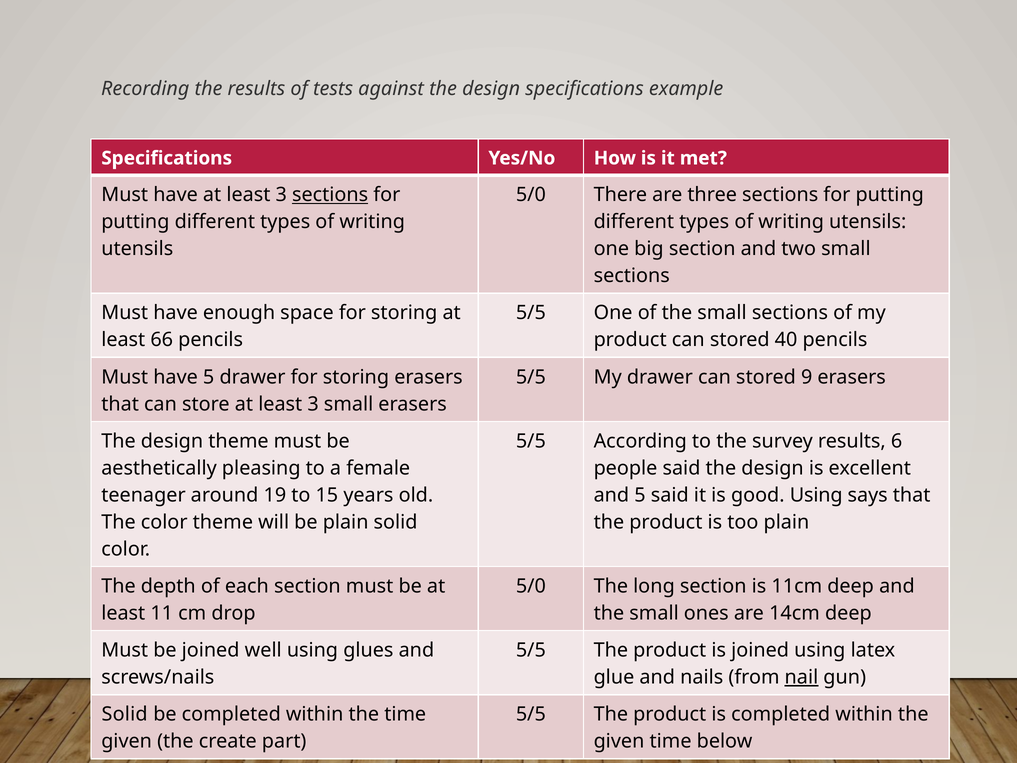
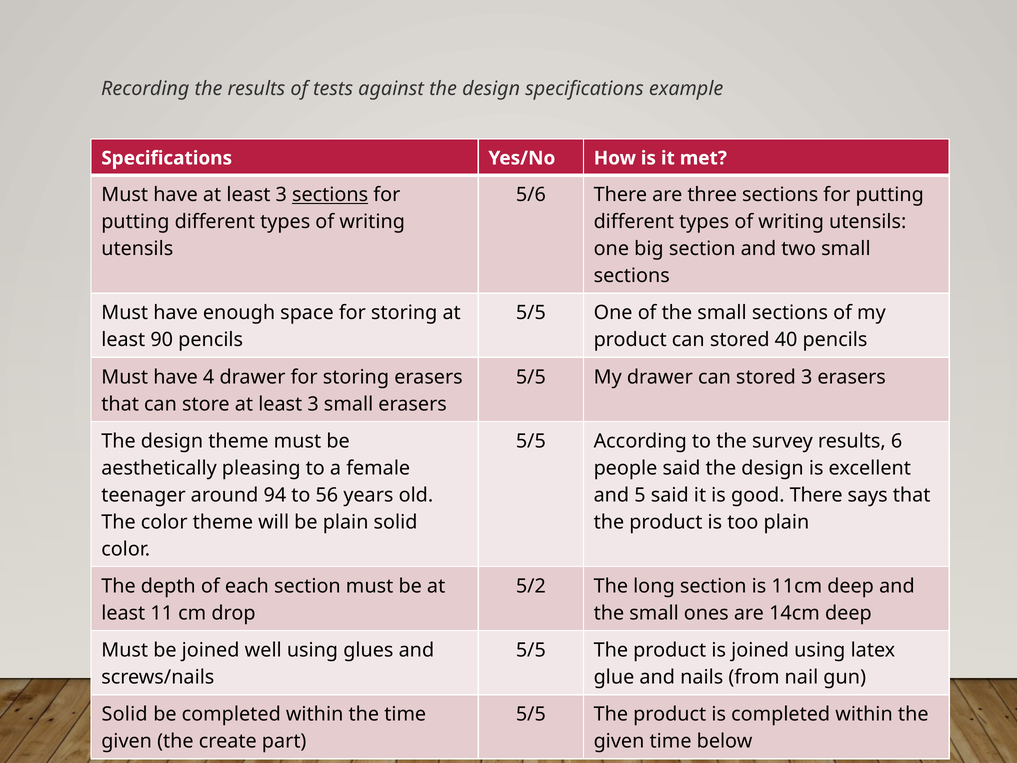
5/0: 5/0 -> 5/6 (531, 195)
66: 66 -> 90 (162, 340)
have 5: 5 -> 4 (209, 377)
stored 9: 9 -> 3 (807, 377)
19: 19 -> 94 (275, 495)
15: 15 -> 56 (327, 495)
good Using: Using -> There (816, 495)
5/0: 5/0 -> 5/2 (531, 586)
nail underline: present -> none (801, 677)
